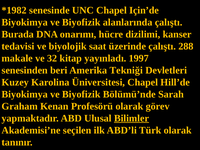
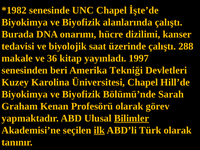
Için’de: Için’de -> İşte’de (144, 10)
32: 32 -> 36 (52, 58)
ilk underline: none -> present (99, 130)
